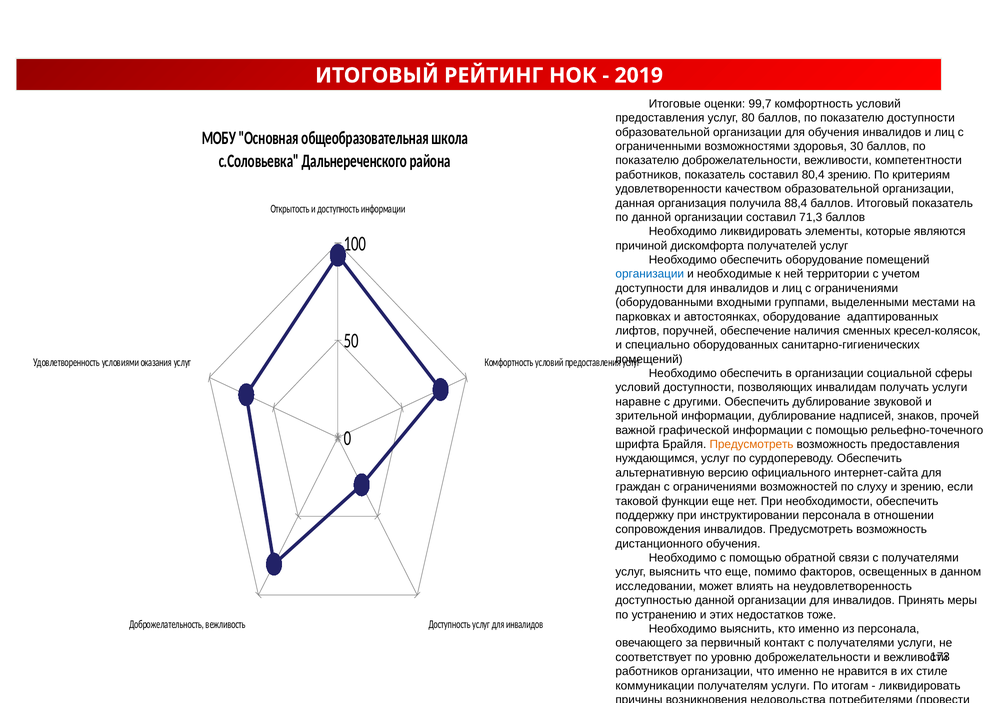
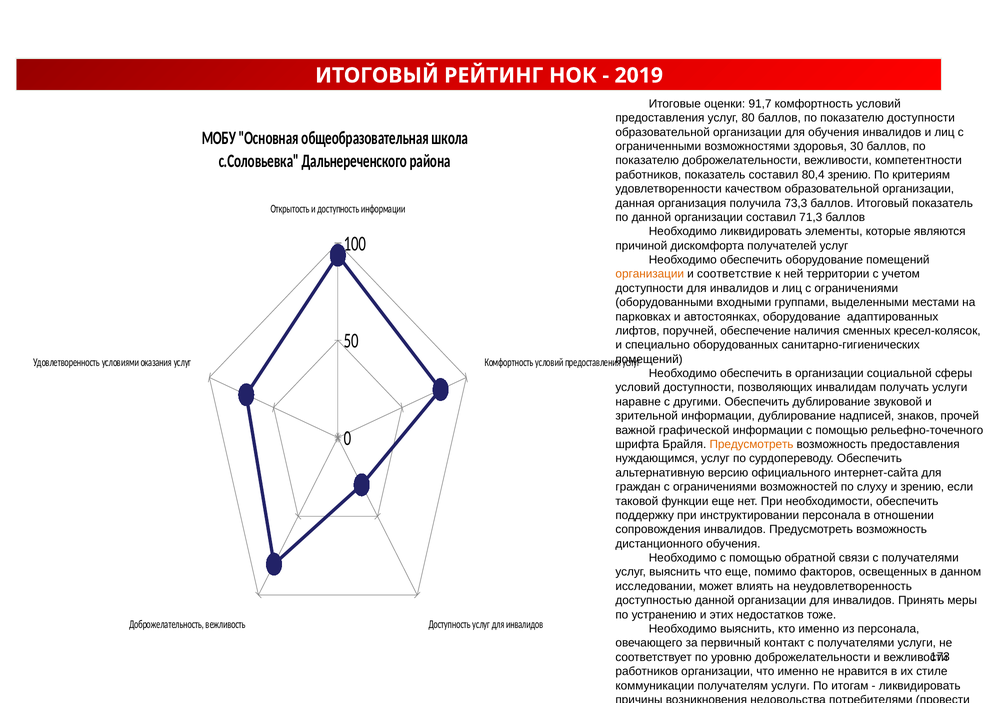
99,7: 99,7 -> 91,7 (760, 104)
88,4: 88,4 -> 73,3 (796, 203)
организации colour: blue -> orange (650, 274)
и необходимые: необходимые -> соответствие (734, 274)
